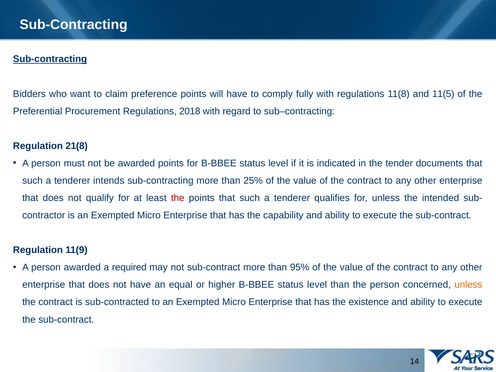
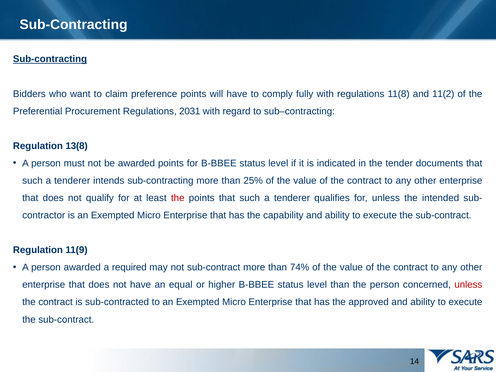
11(5: 11(5 -> 11(2 (443, 94)
2018: 2018 -> 2031 (190, 111)
21(8: 21(8 -> 13(8 (77, 146)
95%: 95% -> 74% (300, 267)
unless colour: orange -> red (468, 285)
existence: existence -> approved (369, 302)
